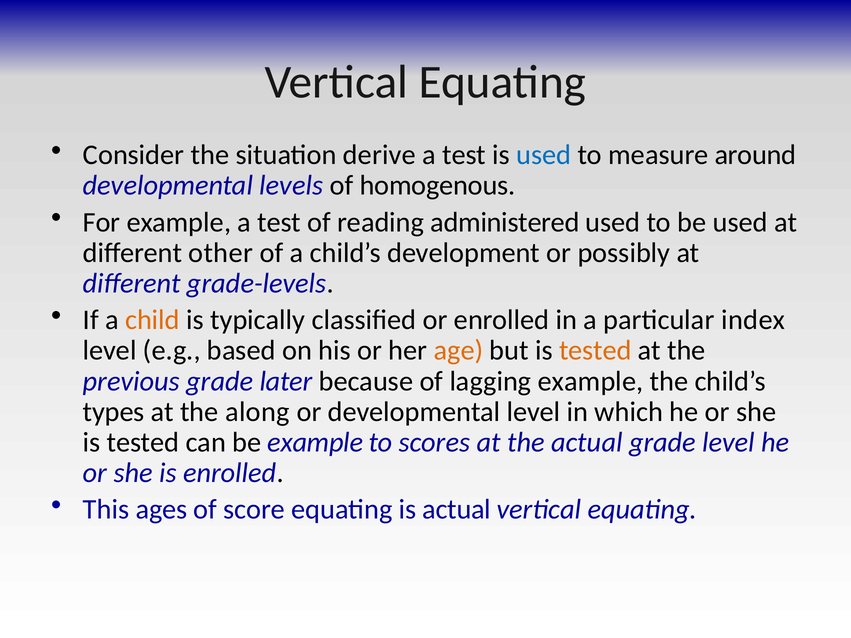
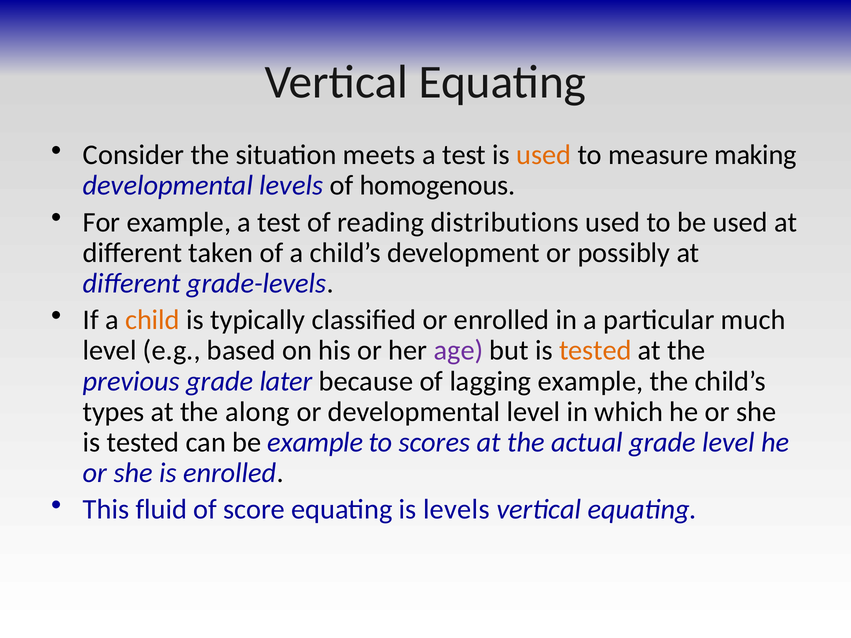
derive: derive -> meets (379, 155)
used colour: blue -> orange (544, 155)
around: around -> making (755, 155)
administered: administered -> distributions (505, 222)
other: other -> taken (221, 253)
index: index -> much (753, 320)
age colour: orange -> purple (458, 351)
ages: ages -> fluid (161, 510)
is actual: actual -> levels (456, 510)
